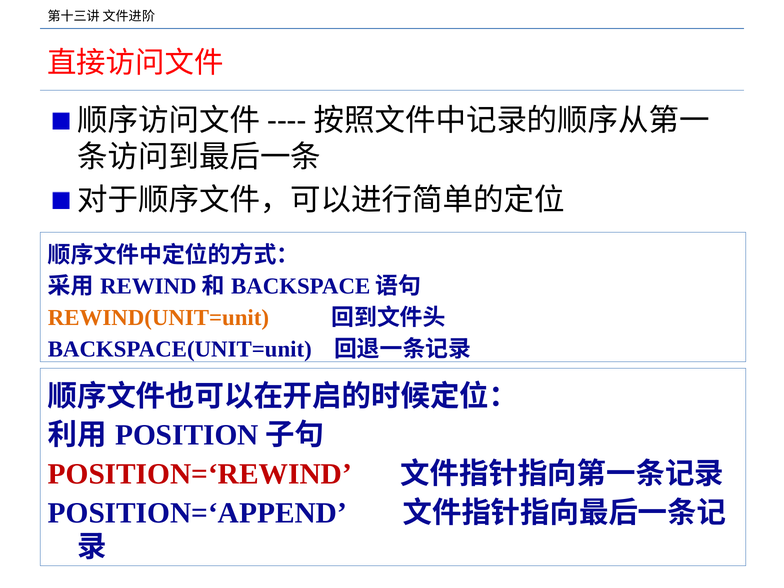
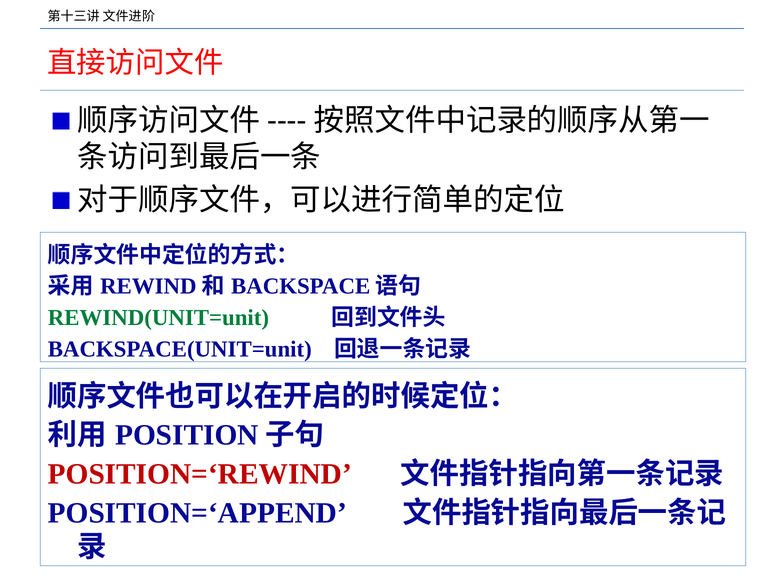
REWIND(UNIT=unit colour: orange -> green (158, 318)
